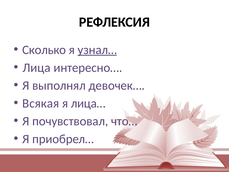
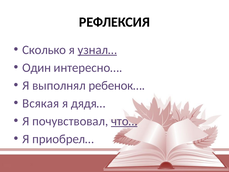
Лица: Лица -> Один (37, 68)
девочек…: девочек… -> ребенок… (117, 85)
лица…: лица… -> дядя… (88, 103)
что… underline: none -> present (124, 121)
